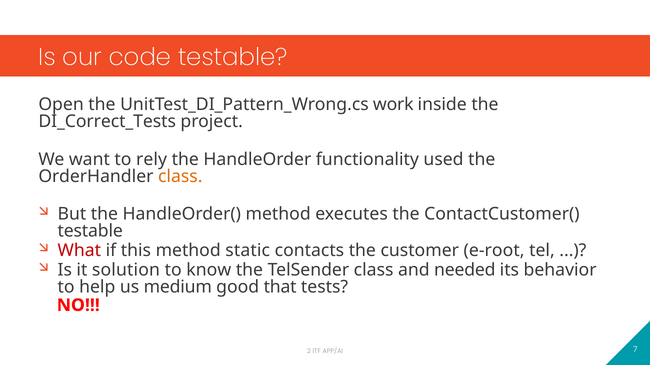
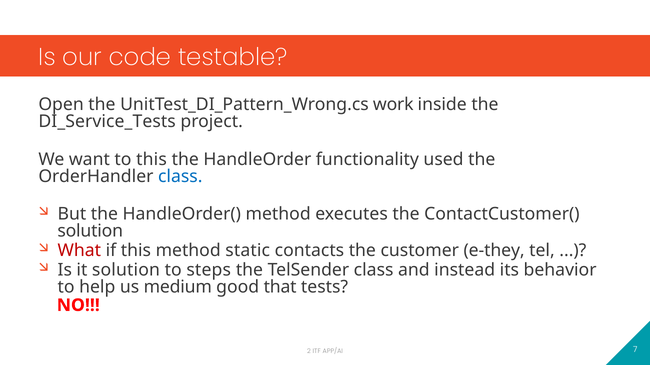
DI_Correct_Tests: DI_Correct_Tests -> DI_Service_Tests (107, 122)
to rely: rely -> this (151, 160)
class colour: orange -> blue (180, 177)
testable: testable -> solution (90, 231)
e-root: e-root -> e-they (494, 251)
know: know -> steps (209, 270)
needed: needed -> instead (465, 270)
